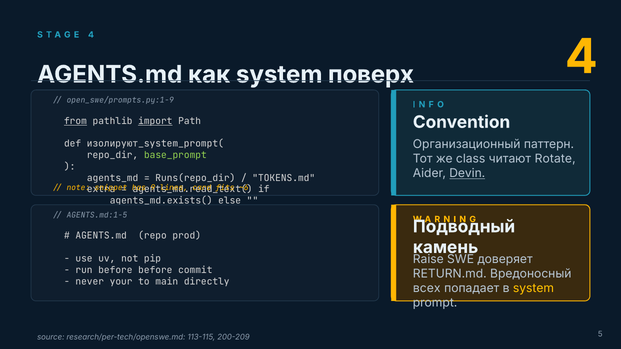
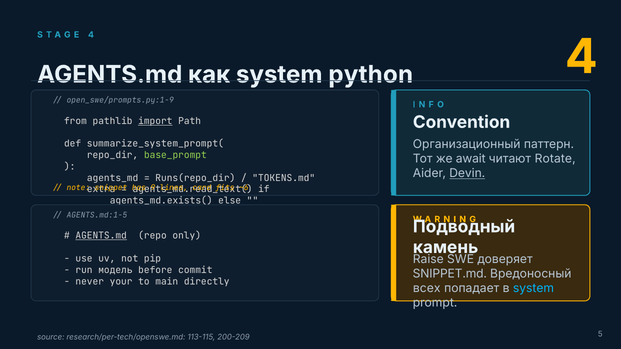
поверх: поверх -> python (371, 75)
from underline: present -> none (75, 121)
изолируют_system_prompt(: изолируют_system_prompt( -> summarize_system_prompt( (155, 144)
class: class -> await (471, 159)
AGENTS.md underline: none -> present (101, 236)
prod: prod -> only (187, 236)
run before: before -> модель (115, 270)
RETURN.md: RETURN.md -> SNIPPET.md (450, 274)
system colour: yellow -> light blue (533, 289)
